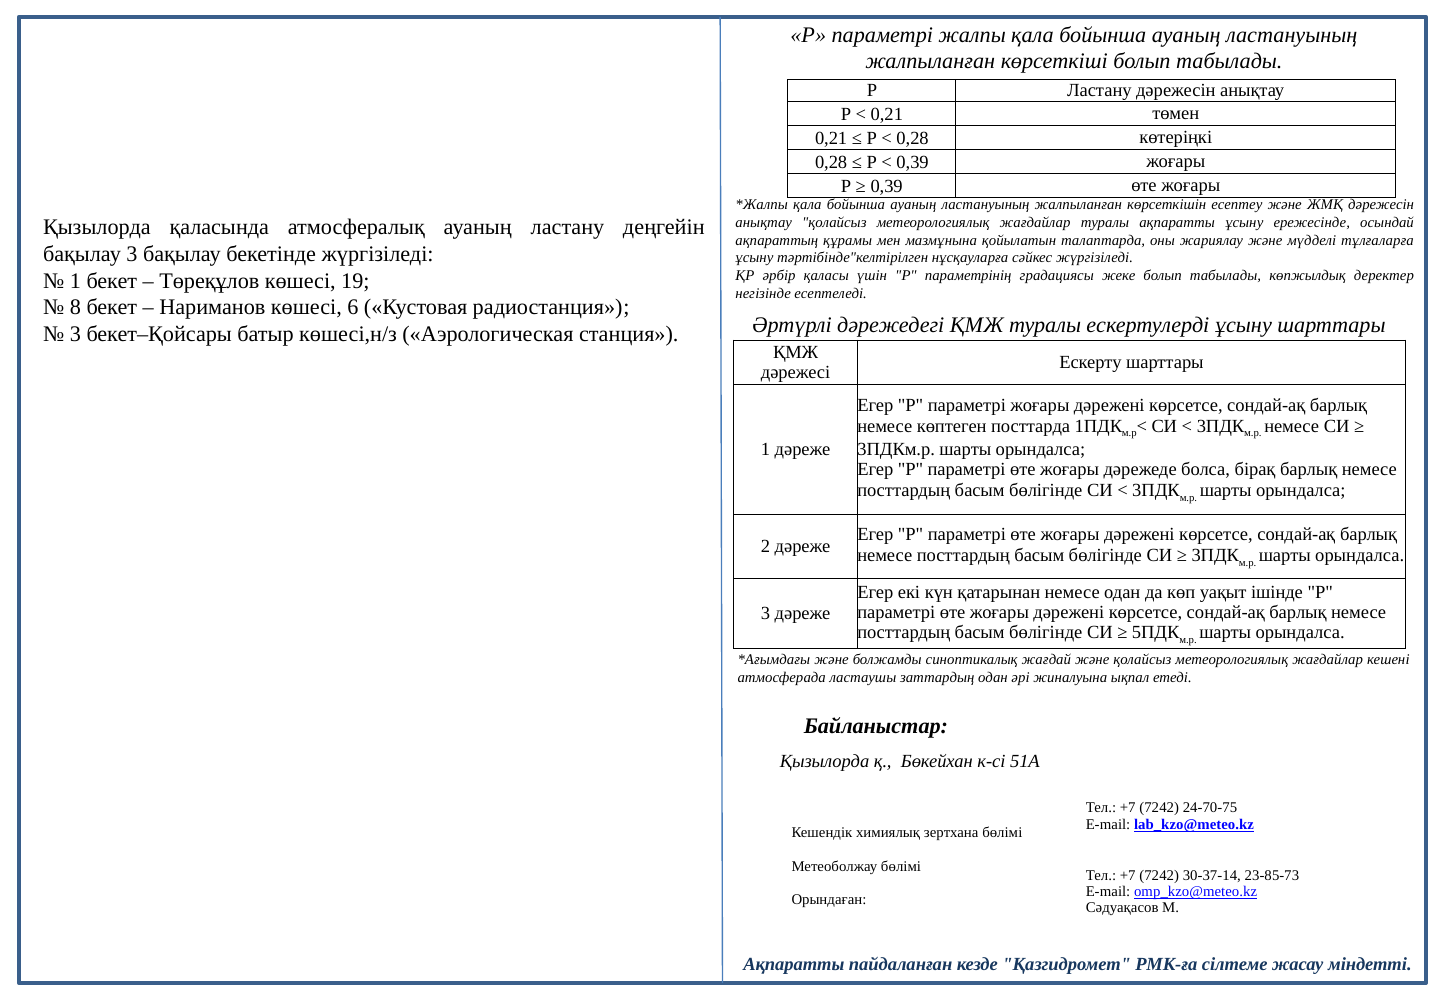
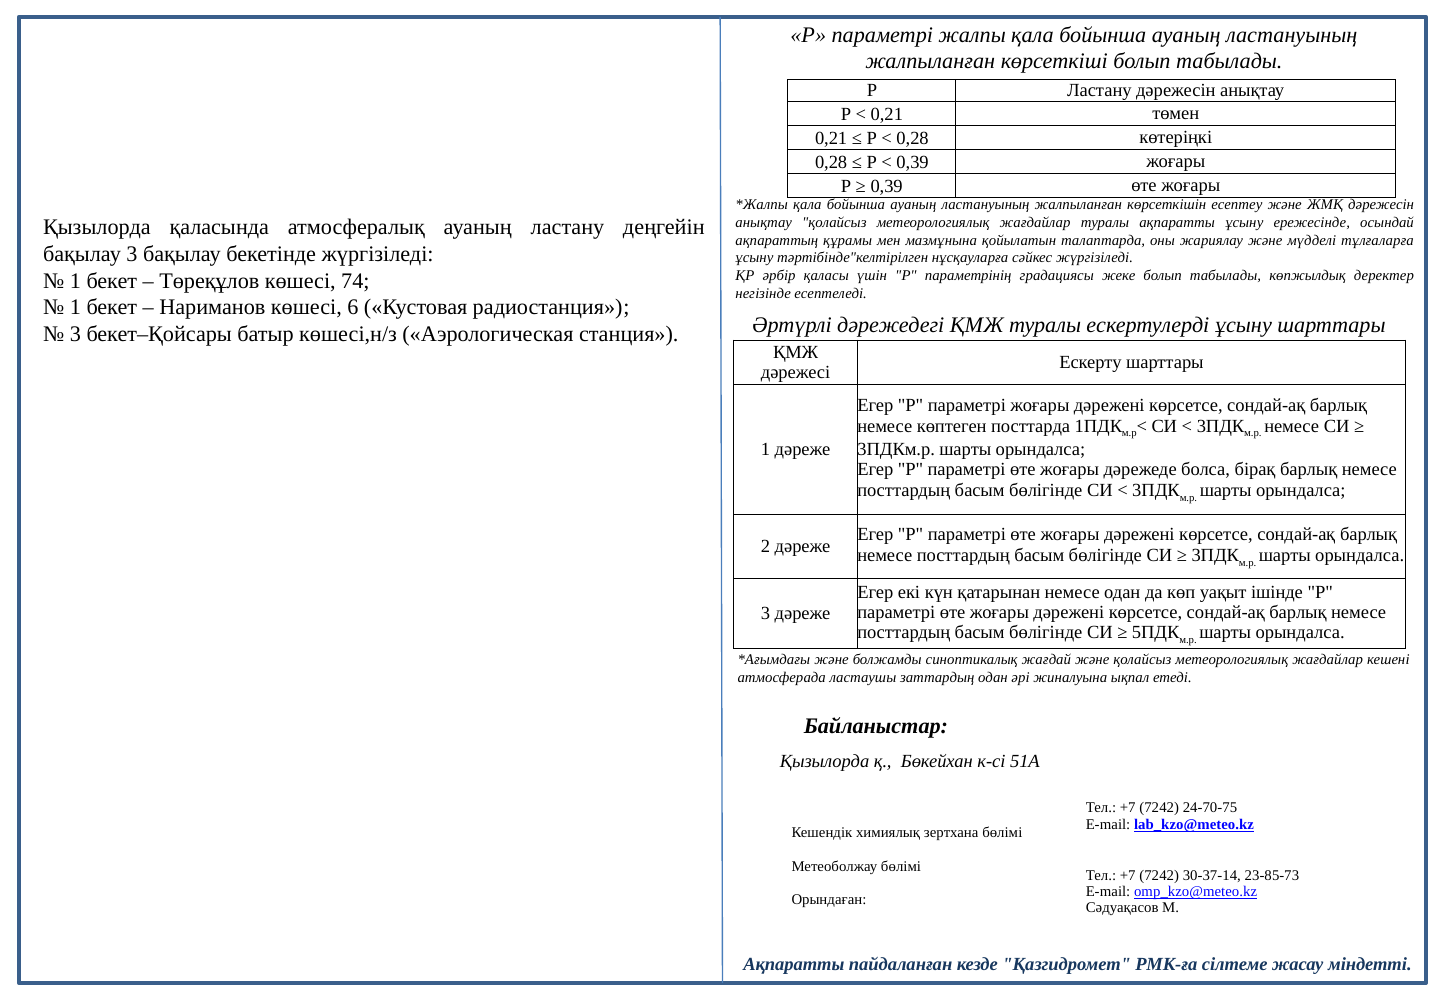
19: 19 -> 74 (355, 281)
8: 8 -> 1 (75, 307)
